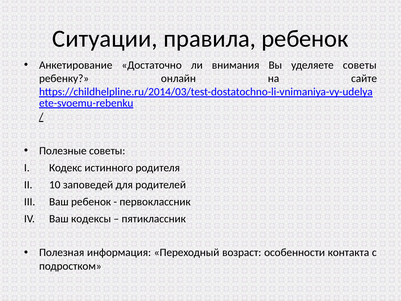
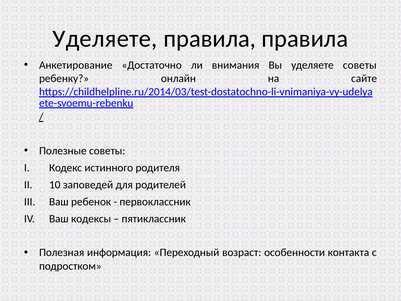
Ситуации: Ситуации -> Уделяете (105, 39)
правила ребенок: ребенок -> правила (305, 39)
